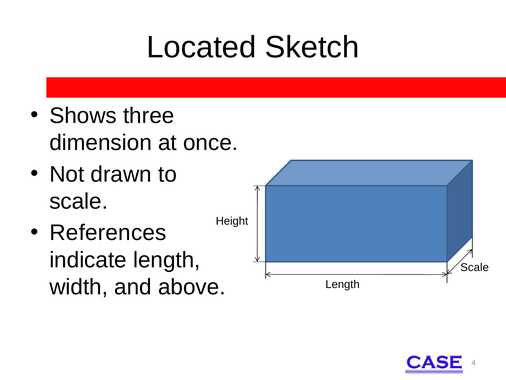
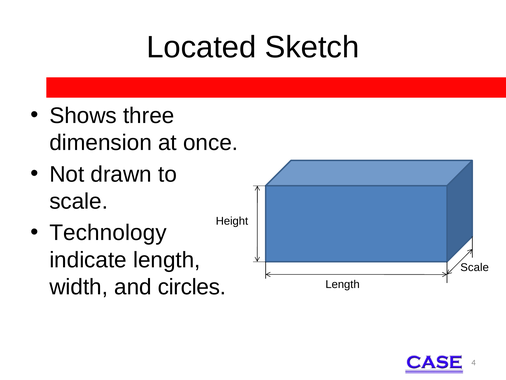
References: References -> Technology (108, 233)
above: above -> circles (192, 287)
